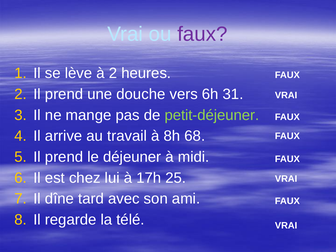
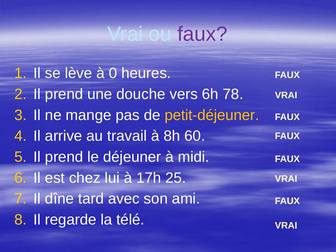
à 2: 2 -> 0 (113, 73)
31: 31 -> 78 (233, 94)
petit-déjeuner colour: light green -> yellow (212, 115)
68: 68 -> 60 (195, 136)
